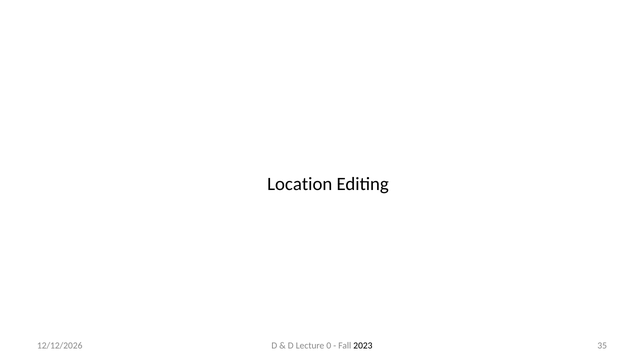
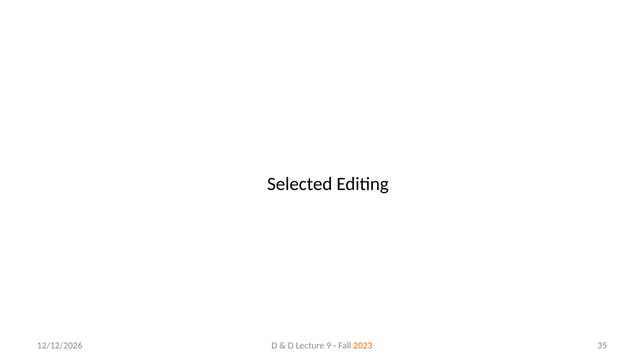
Location: Location -> Selected (300, 184)
0: 0 -> 9 (329, 346)
2023 colour: black -> orange (363, 346)
